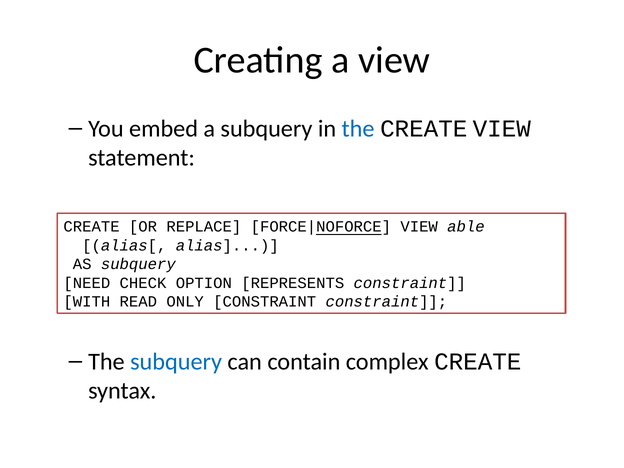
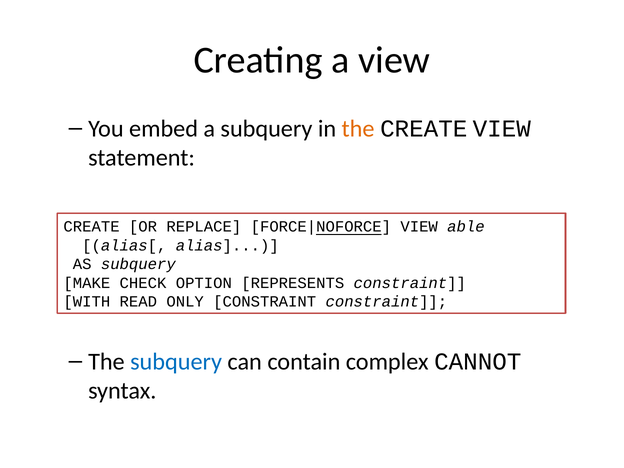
the colour: blue -> orange (358, 129)
NEED: NEED -> MAKE (87, 283)
complex CREATE: CREATE -> CANNOT (478, 362)
